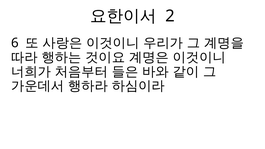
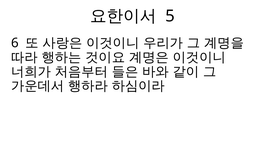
2: 2 -> 5 (170, 16)
